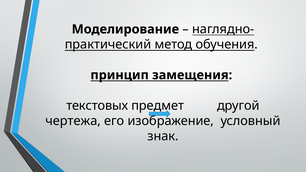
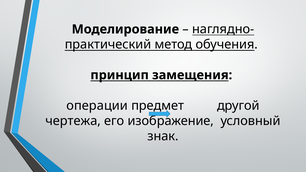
текстовых: текстовых -> операции (97, 106)
